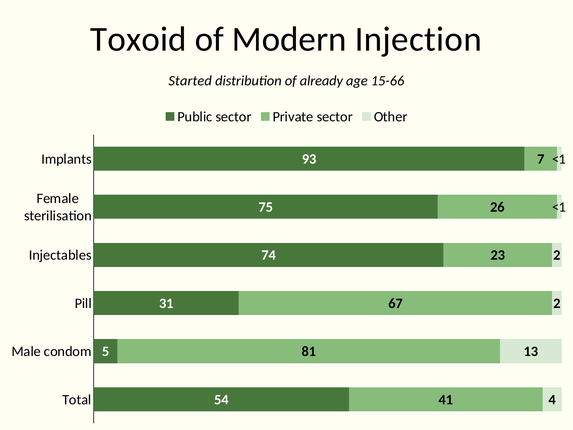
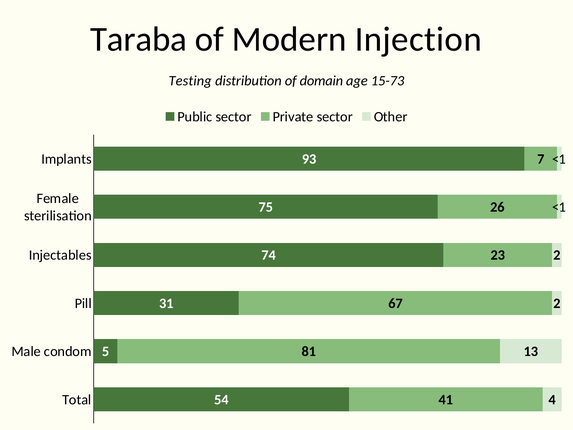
Toxoid: Toxoid -> Taraba (139, 39)
Started: Started -> Testing (190, 81)
already: already -> domain (321, 81)
15-66: 15-66 -> 15-73 (388, 81)
